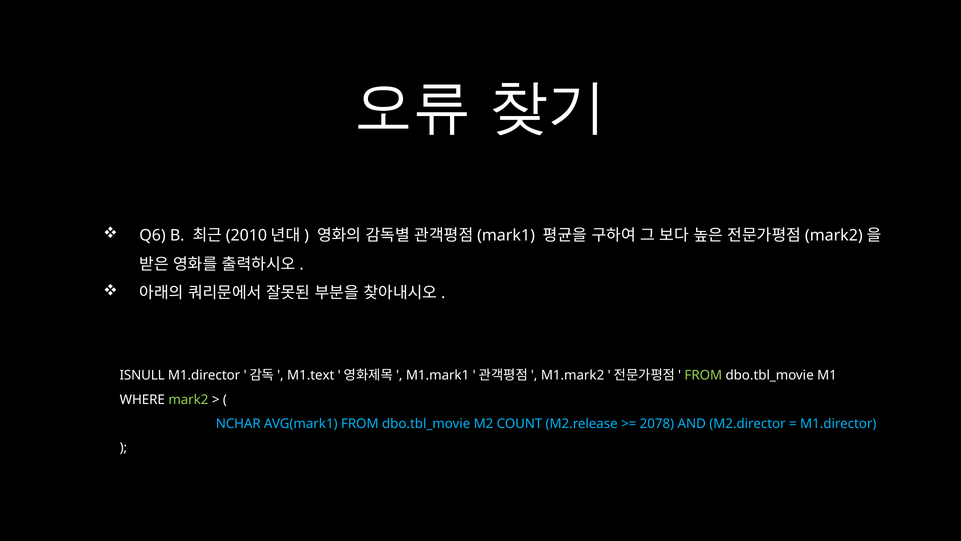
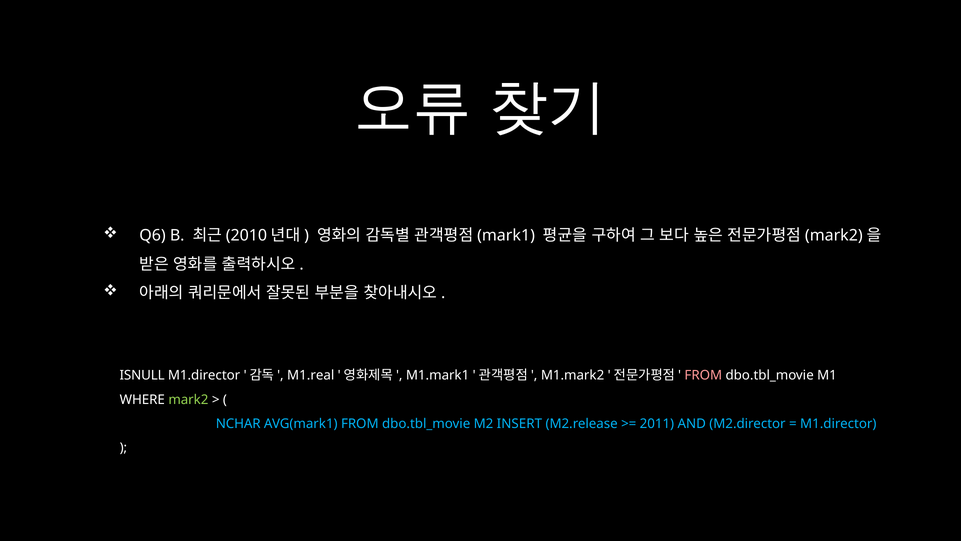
M1.text: M1.text -> M1.real (311, 375)
FROM colour: light green -> pink (703, 375)
COUNT: COUNT -> INSERT (519, 423)
2078: 2078 -> 2011 (657, 423)
